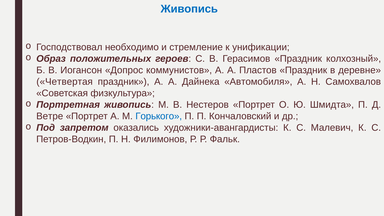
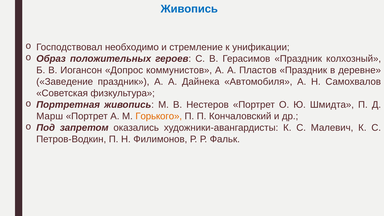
Четвертая: Четвертая -> Заведение (65, 82)
Ветре: Ветре -> Марш (50, 116)
Горького colour: blue -> orange (159, 116)
